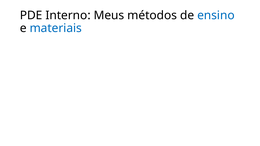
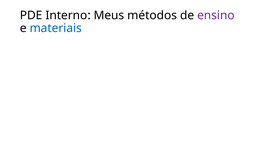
ensino colour: blue -> purple (216, 15)
